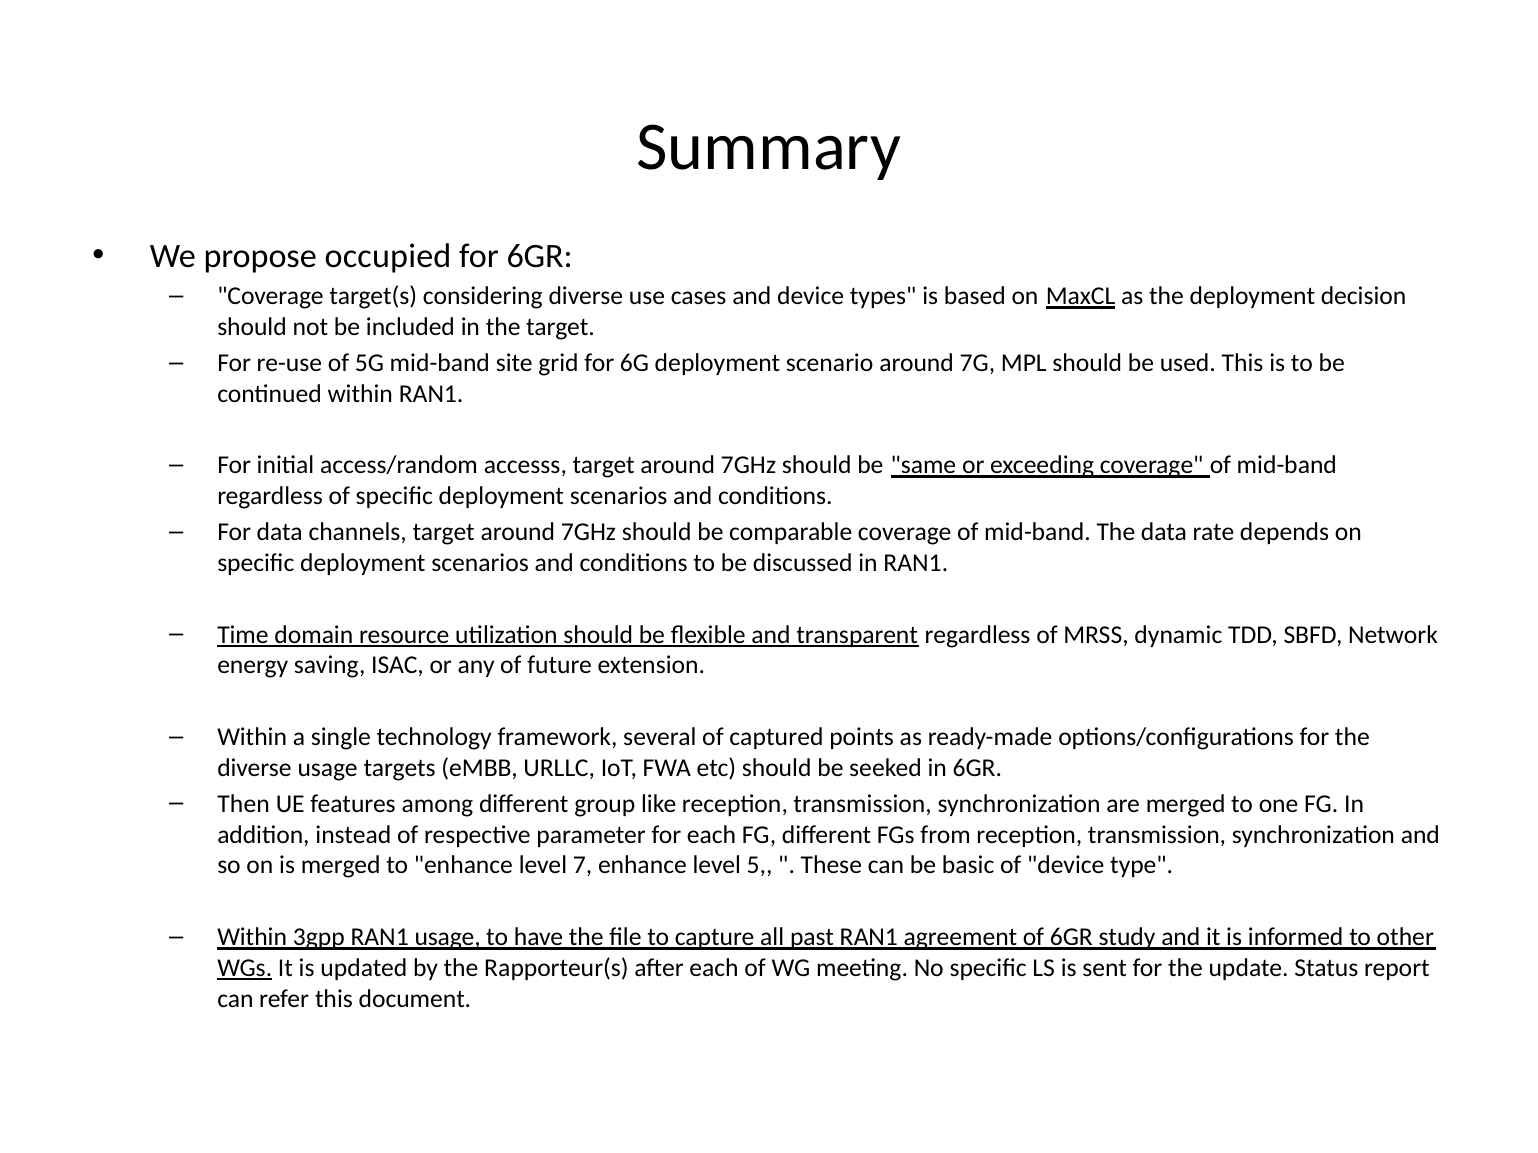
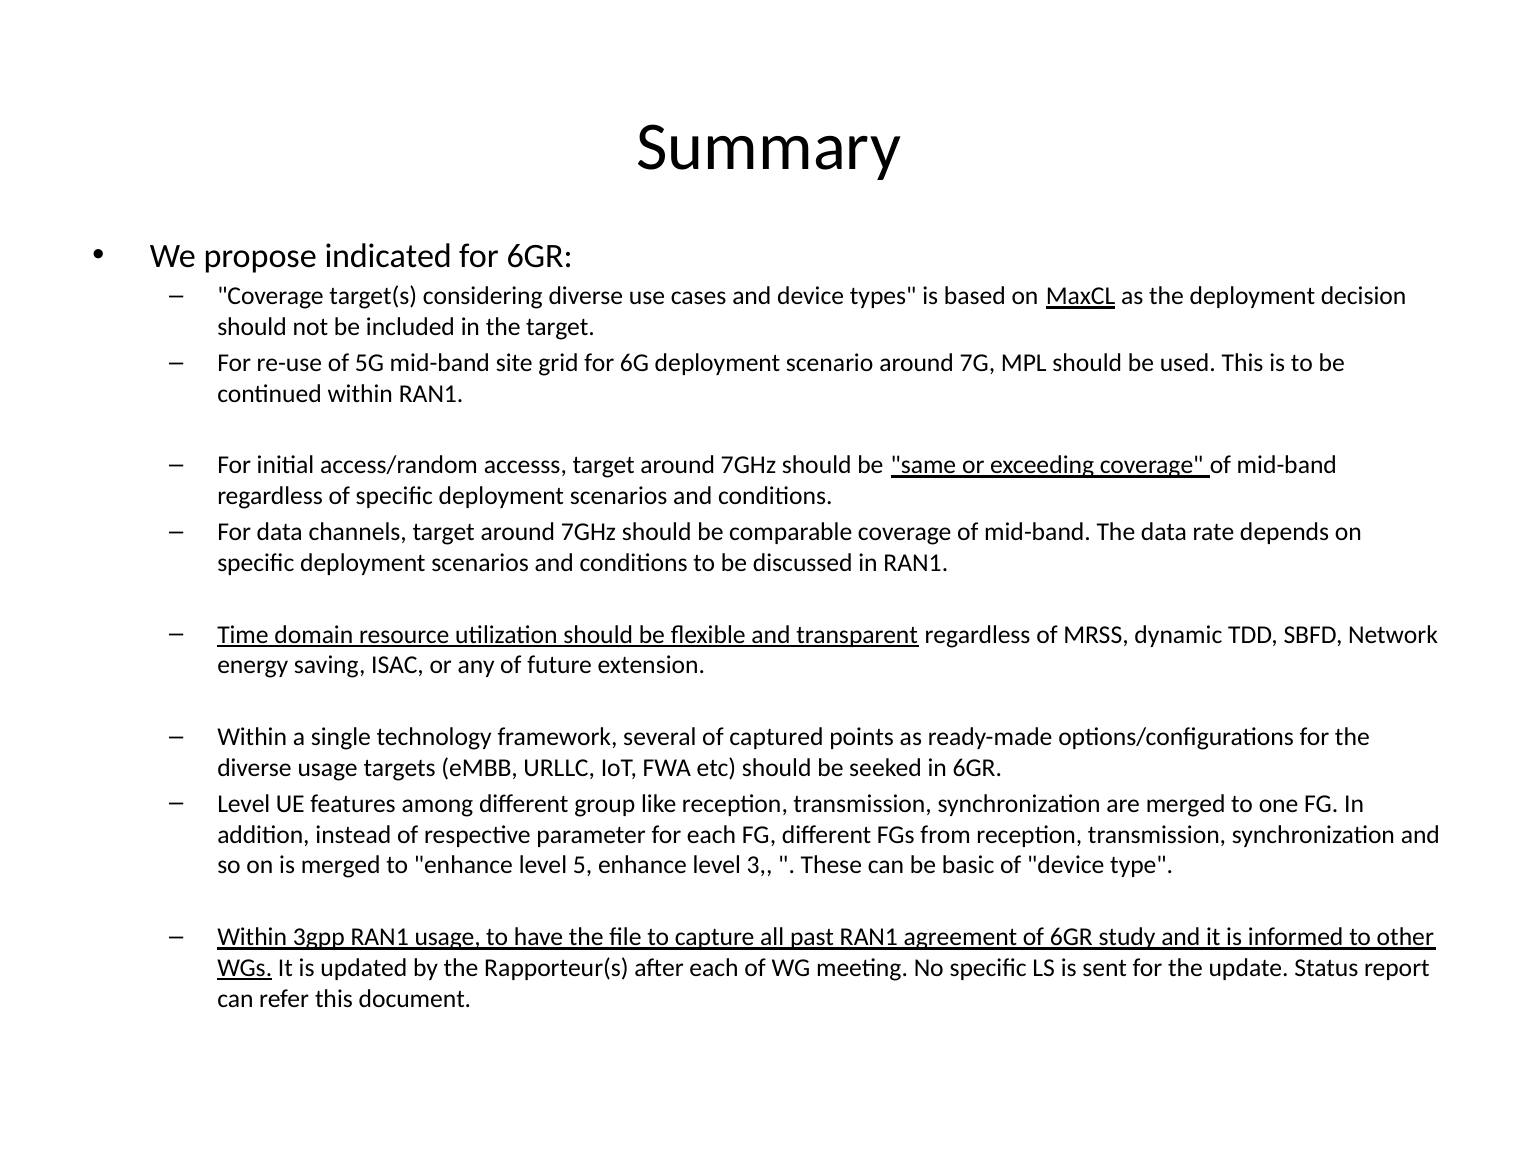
occupied: occupied -> indicated (388, 256)
Then: Then -> Level (244, 804)
7: 7 -> 5 (582, 866)
5: 5 -> 3 (760, 866)
